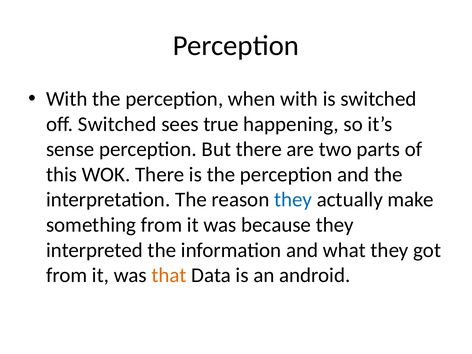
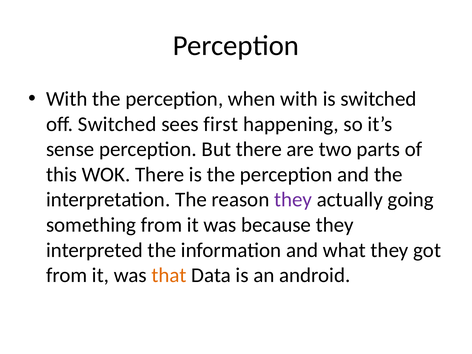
true: true -> first (221, 124)
they colour: blue -> purple (293, 200)
make: make -> going (411, 200)
